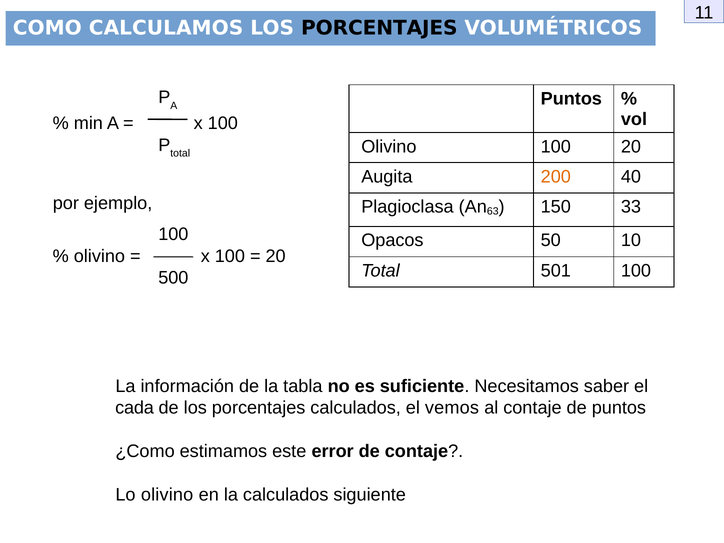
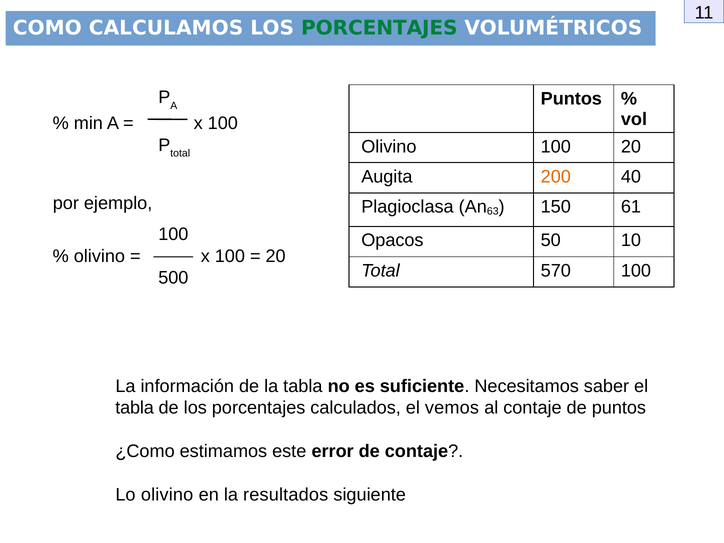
PORCENTAJES colour: black -> green (379, 28)
33: 33 -> 61 (631, 207)
501: 501 -> 570 (556, 271)
cada: cada -> tabla (135, 408)
la calculados: calculados -> resultados (286, 495)
